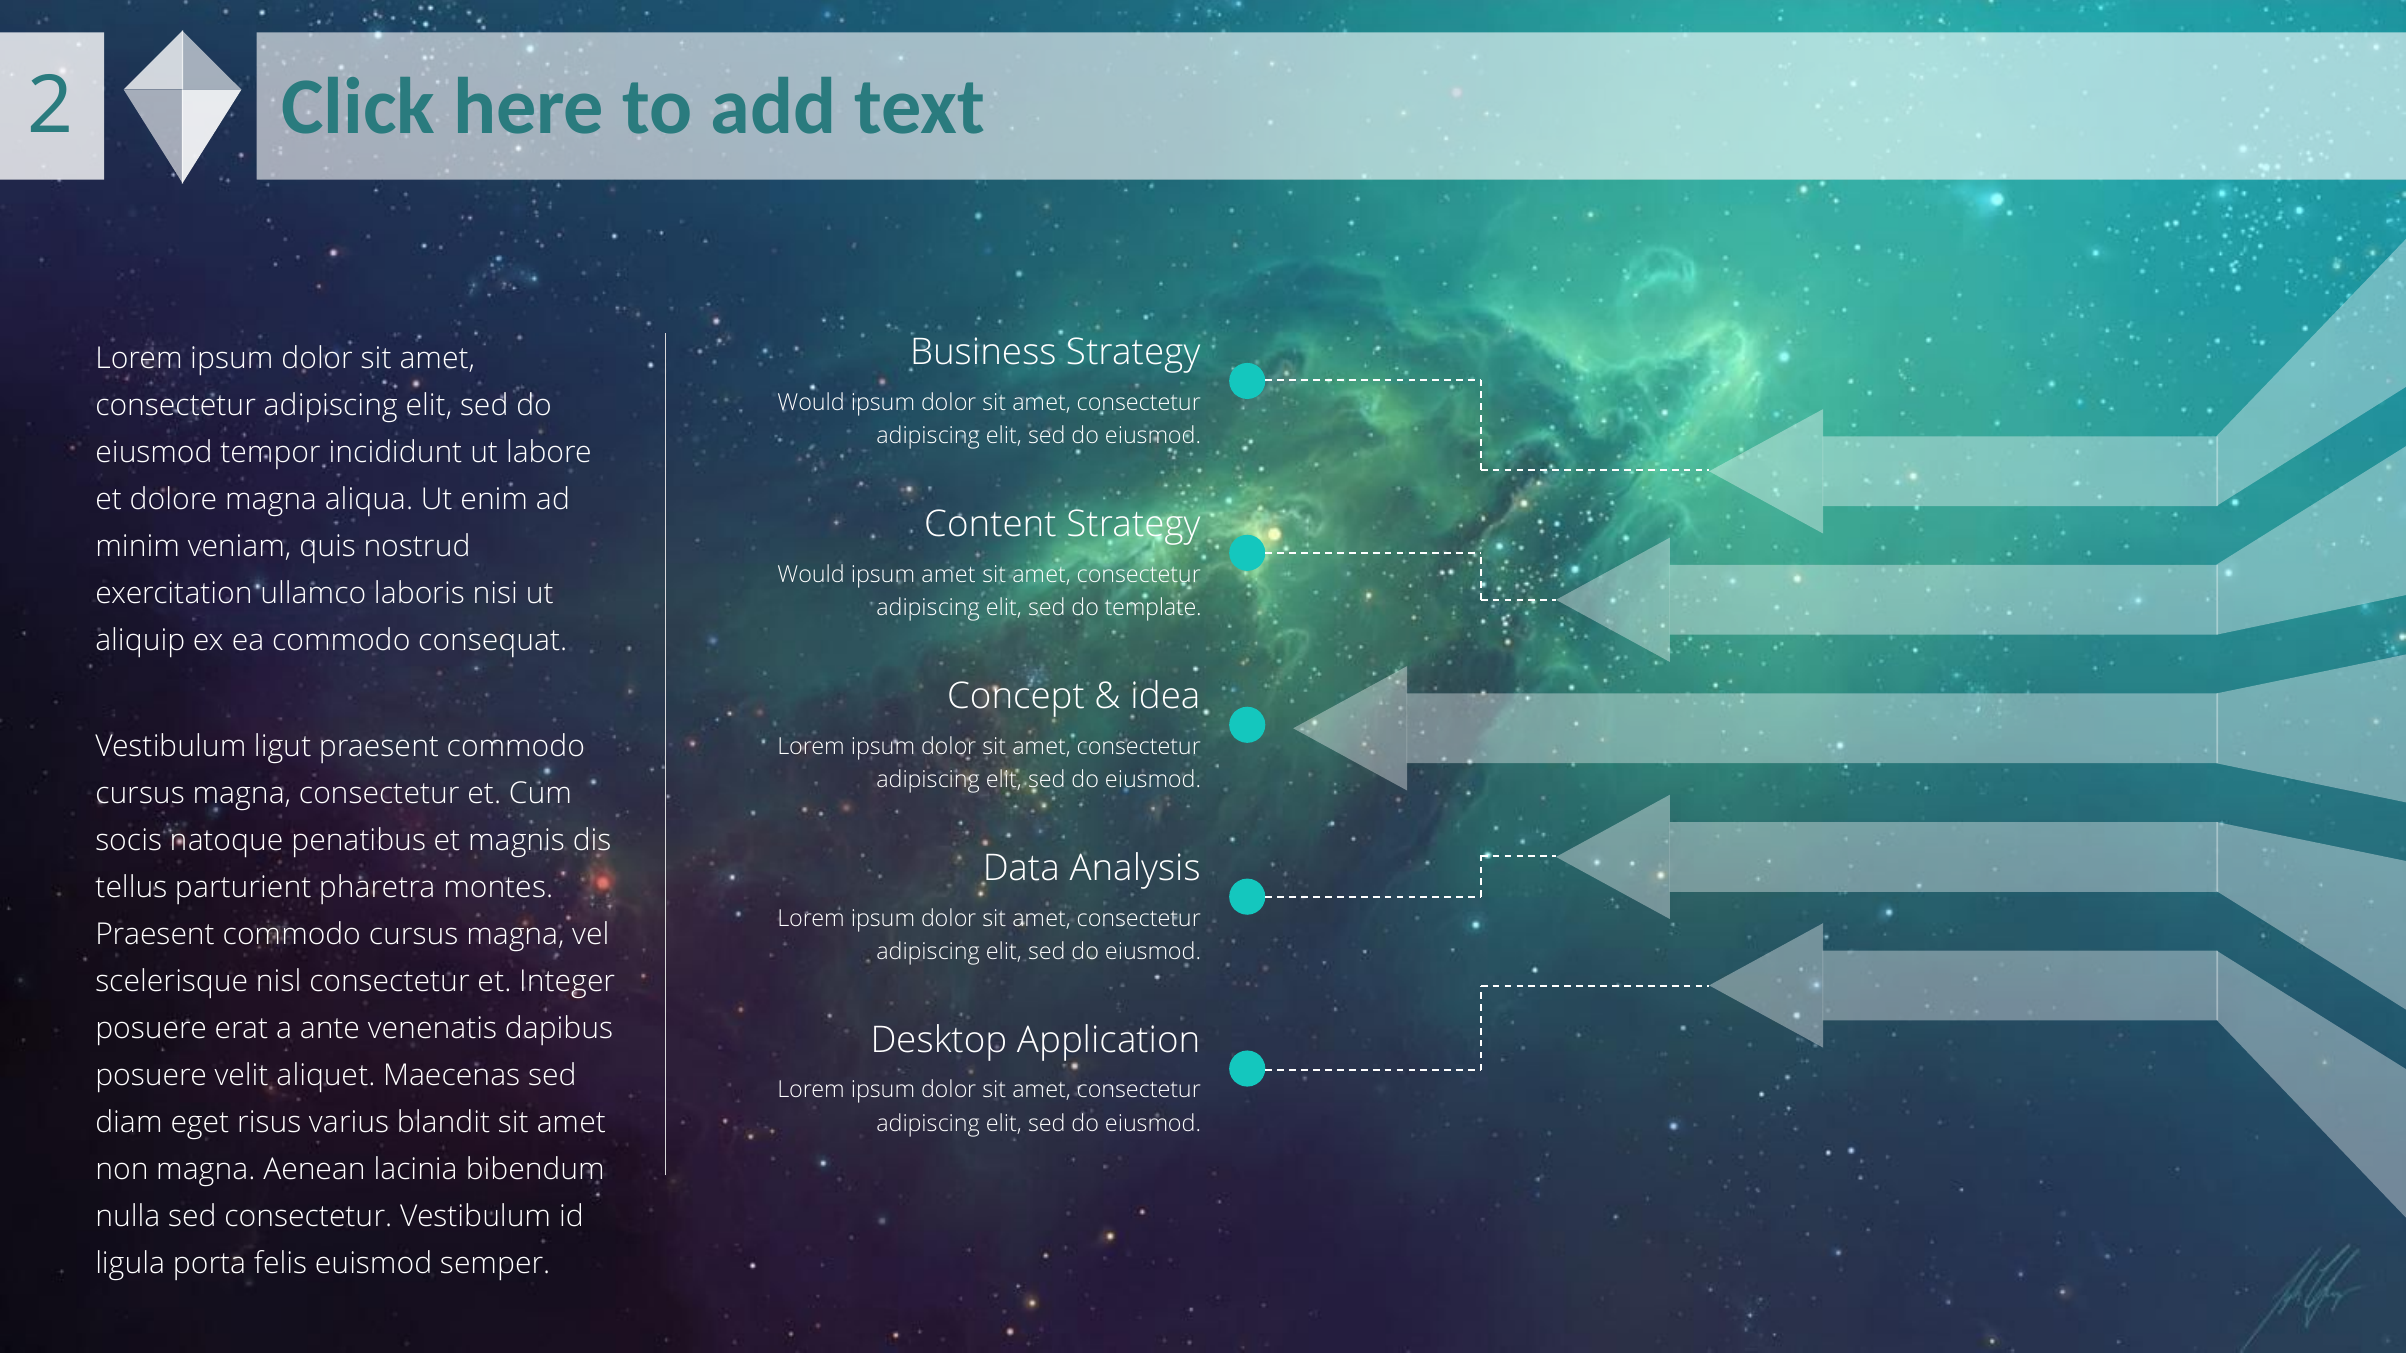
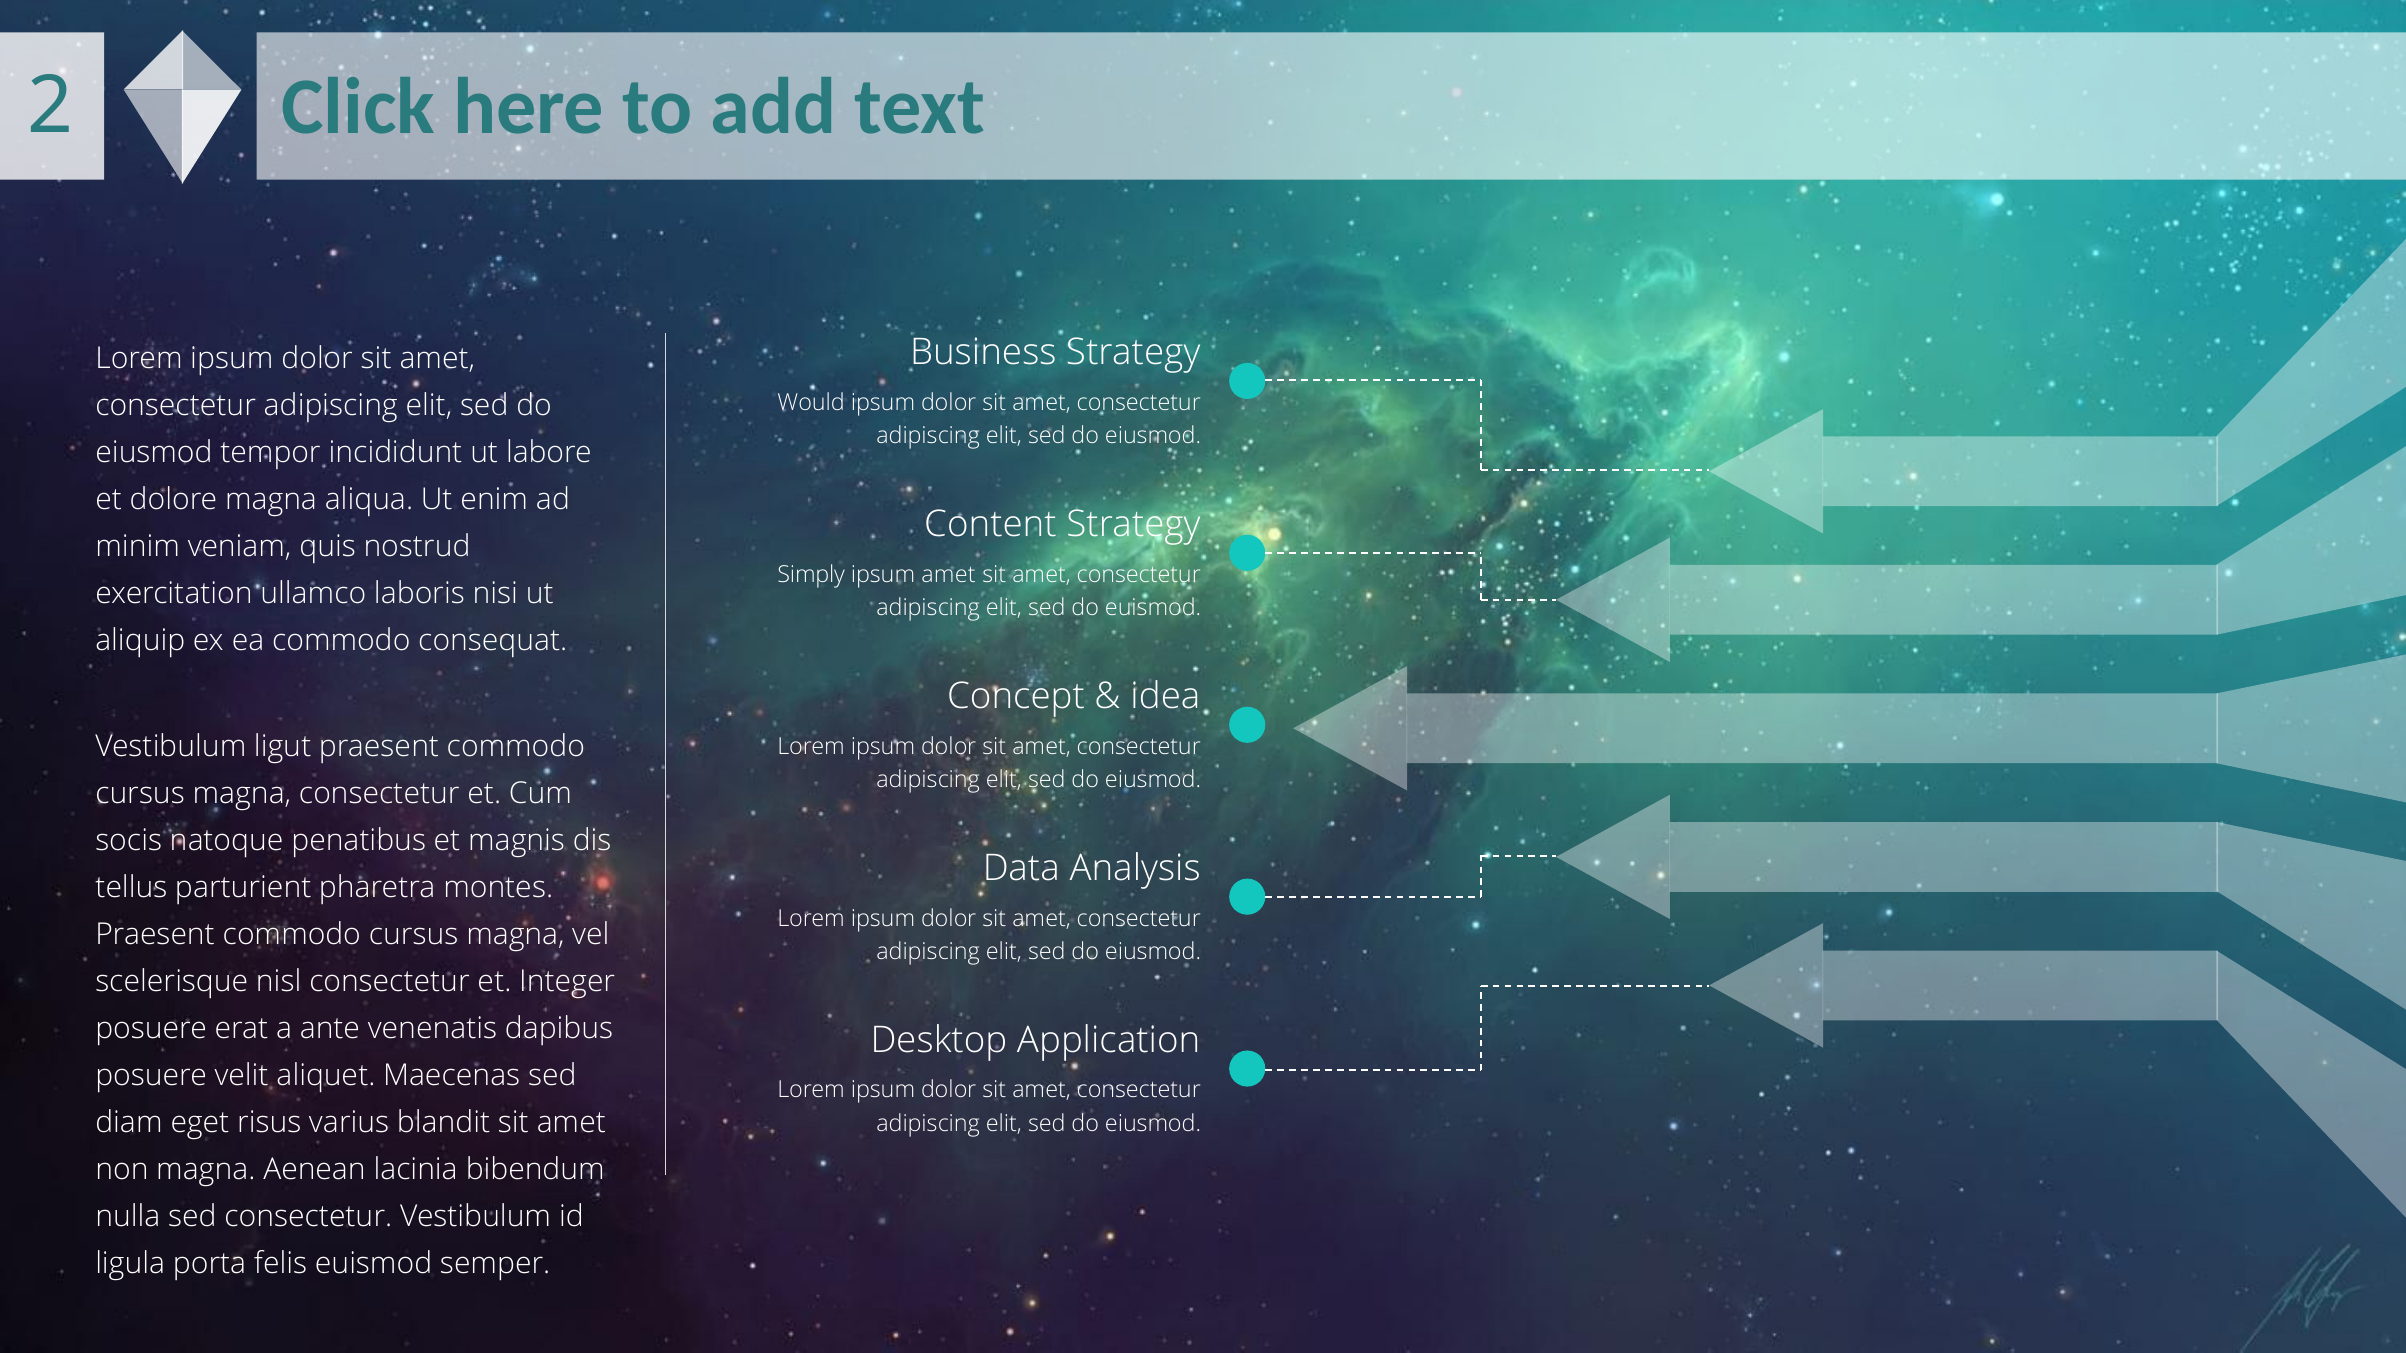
Would: Would -> Simply (811, 575)
do template: template -> euismod (1153, 608)
